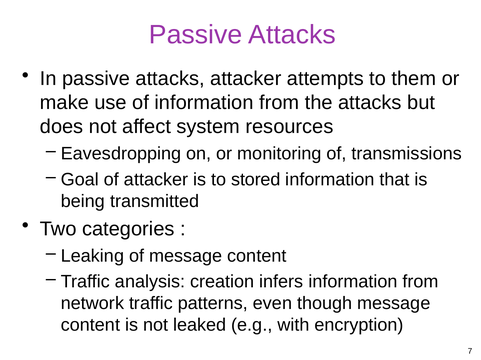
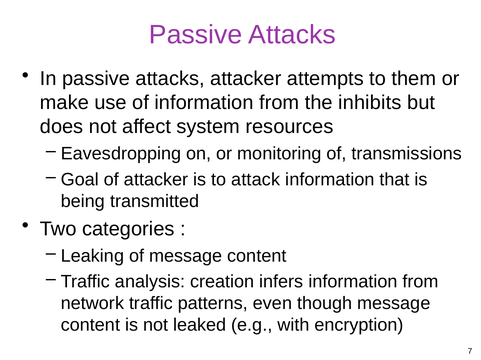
the attacks: attacks -> inhibits (370, 103)
stored: stored -> attack (256, 180)
